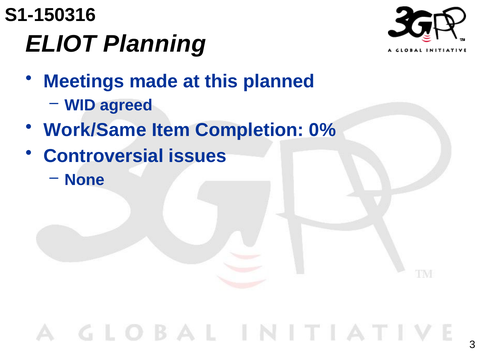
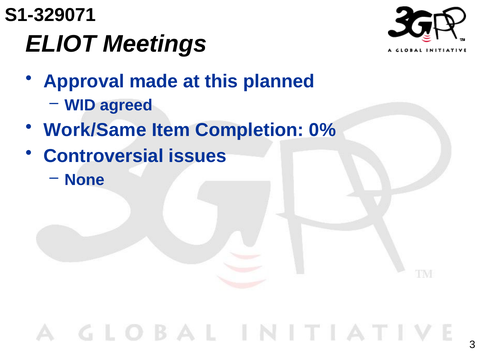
S1-150316: S1-150316 -> S1-329071 (50, 15)
Planning: Planning -> Meetings (155, 44)
Meetings: Meetings -> Approval (84, 81)
